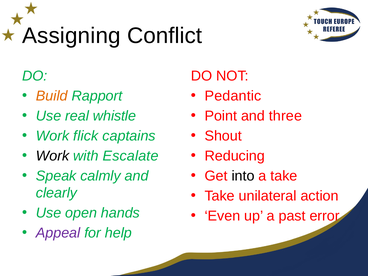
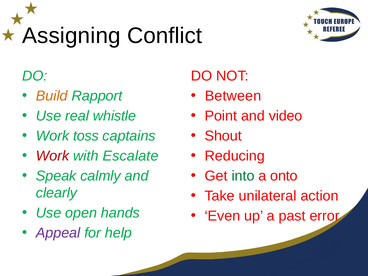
Pedantic: Pedantic -> Between (233, 96)
three: three -> video (286, 116)
flick: flick -> toss (86, 136)
Work colour: black -> red (53, 156)
into colour: black -> green (243, 176)
a take: take -> onto (284, 176)
